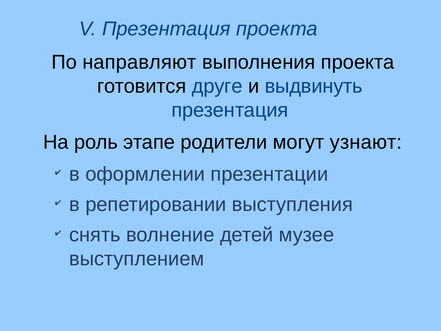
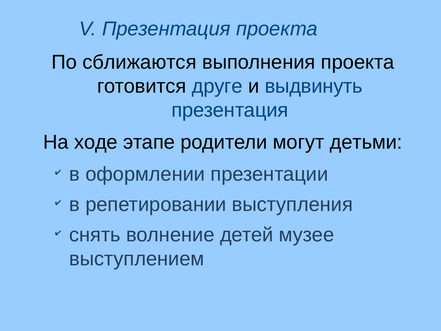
направляют: направляют -> сближаются (139, 62)
роль: роль -> ходе (96, 142)
узнают: узнают -> детьми (366, 142)
